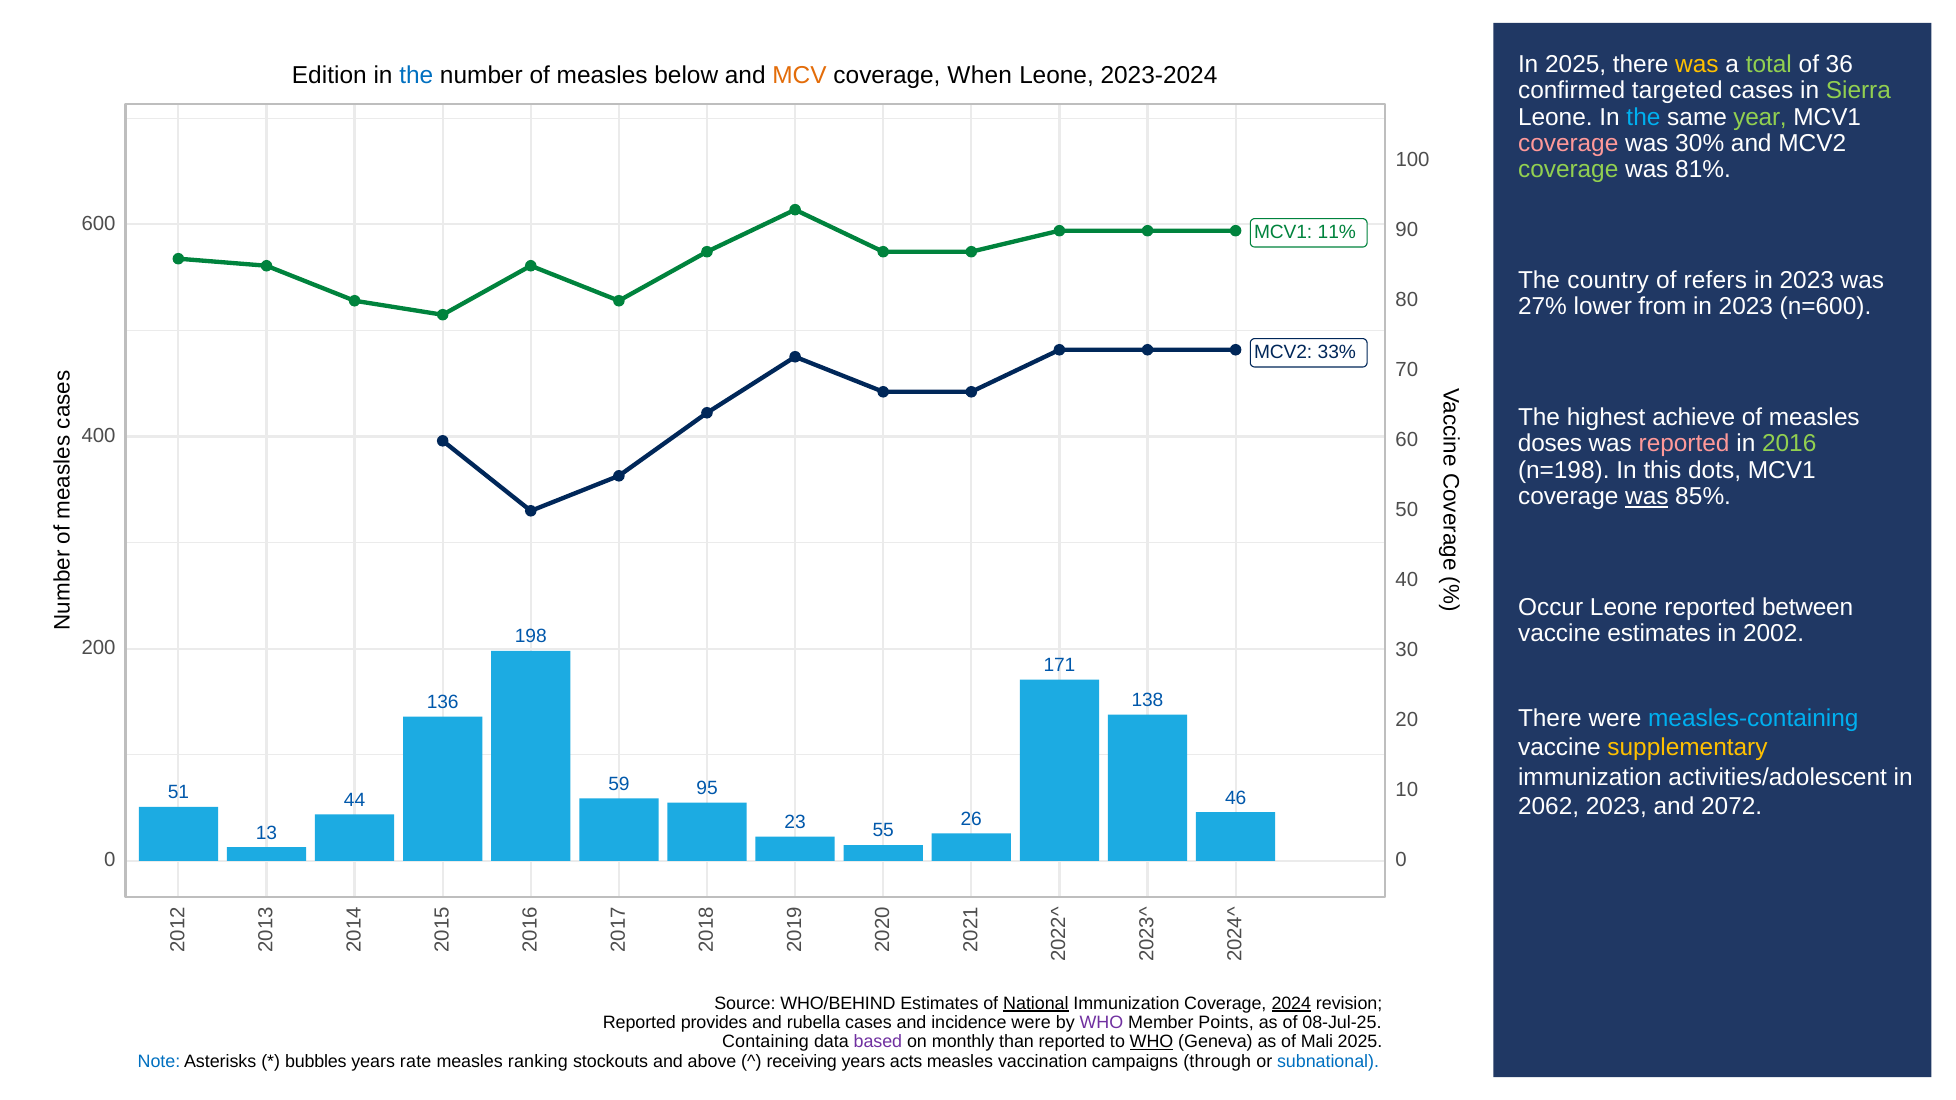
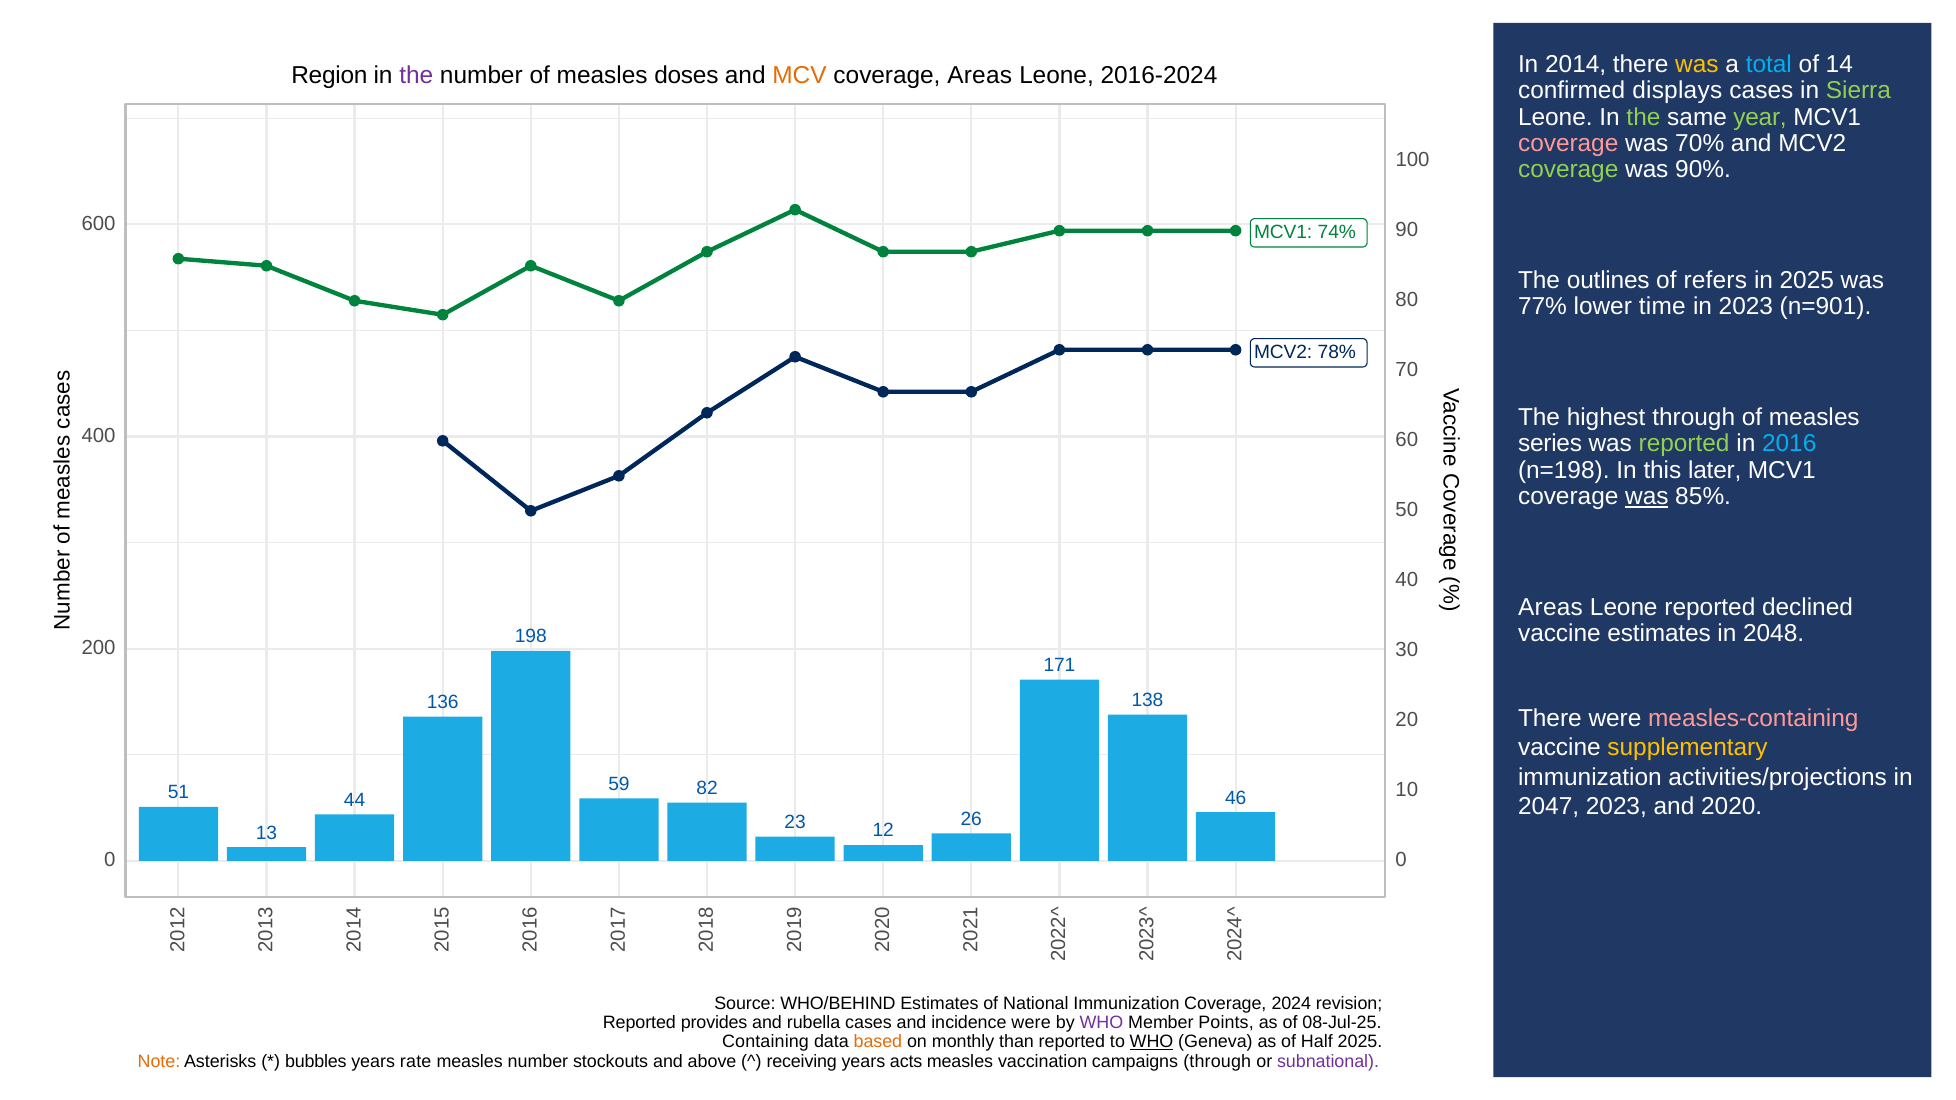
In 2025: 2025 -> 2014 (1576, 64)
total colour: light green -> light blue (1769, 64)
36: 36 -> 14 (1839, 64)
Edition: Edition -> Region (329, 75)
the colour: blue -> purple (416, 75)
below: below -> doses (686, 75)
coverage When: When -> Areas (980, 75)
2023-2024: 2023-2024 -> 2016-2024 (1159, 75)
targeted: targeted -> displays (1677, 91)
the colour: light blue -> light green (1643, 117)
30%: 30% -> 70% (1700, 143)
81%: 81% -> 90% (1703, 170)
11%: 11% -> 74% (1337, 232)
country: country -> outlines (1608, 280)
2023: 2023 -> 2025 (1807, 280)
27%: 27% -> 77% (1543, 307)
from: from -> time (1662, 307)
n=600: n=600 -> n=901 (1825, 307)
33%: 33% -> 78% (1337, 352)
highest achieve: achieve -> through (1694, 417)
doses: doses -> series (1550, 444)
reported colour: pink -> light green (1684, 444)
2016 colour: light green -> light blue (1789, 444)
dots: dots -> later (1715, 470)
Occur: Occur -> Areas (1551, 607)
between: between -> declined (1807, 607)
2002: 2002 -> 2048 (1774, 633)
measles-containing colour: light blue -> pink (1753, 718)
activities/adolescent: activities/adolescent -> activities/projections (1778, 777)
95: 95 -> 82 (707, 788)
2062: 2062 -> 2047 (1549, 806)
2072: 2072 -> 2020 (1732, 806)
55: 55 -> 12 (883, 831)
National underline: present -> none (1036, 1004)
2024 underline: present -> none (1291, 1004)
based colour: purple -> orange (878, 1042)
Mali: Mali -> Half (1317, 1042)
Note colour: blue -> orange (159, 1062)
measles ranking: ranking -> number (538, 1062)
subnational colour: blue -> purple (1328, 1062)
